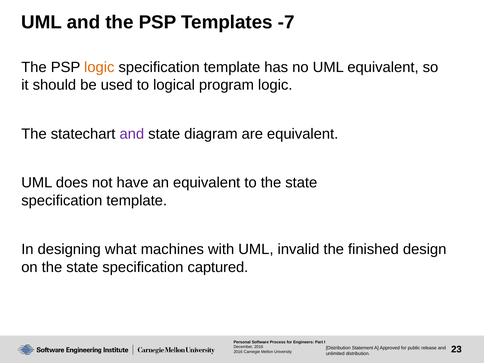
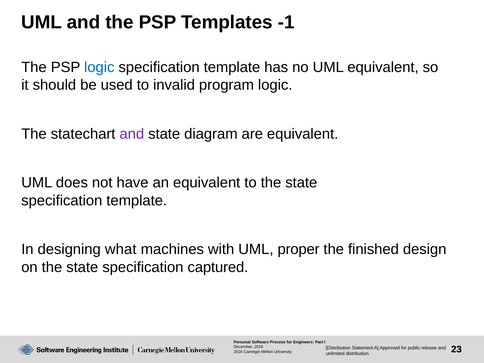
-7: -7 -> -1 (286, 22)
logic colour: orange -> blue (99, 67)
logical: logical -> invalid (174, 85)
invalid: invalid -> proper (299, 249)
